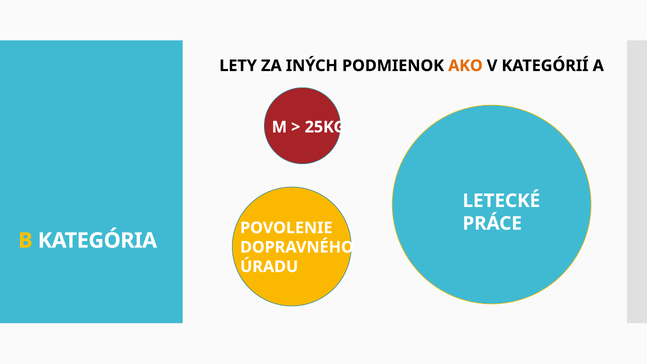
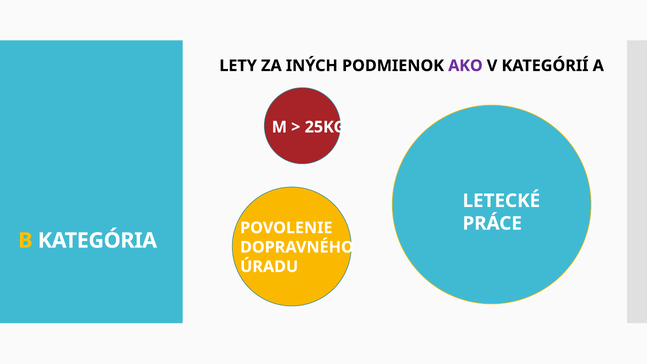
AKO colour: orange -> purple (465, 66)
